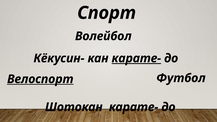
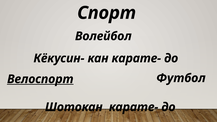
карате- underline: present -> none (136, 58)
